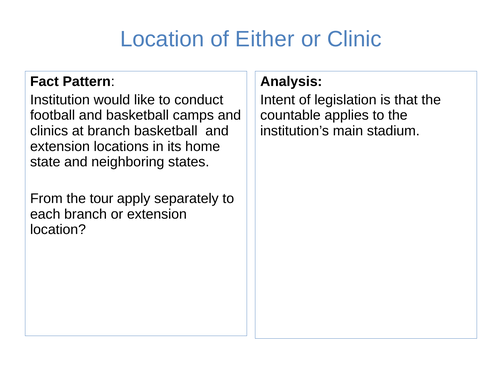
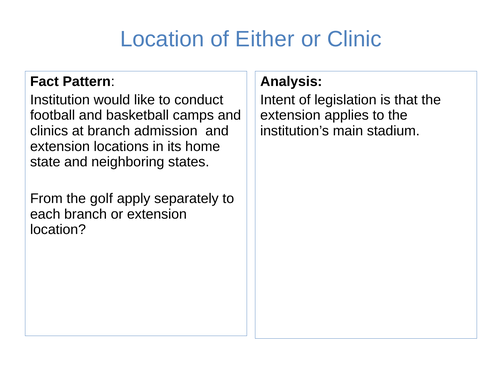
countable: countable -> extension (290, 116)
branch basketball: basketball -> admission (166, 131)
tour: tour -> golf (101, 199)
